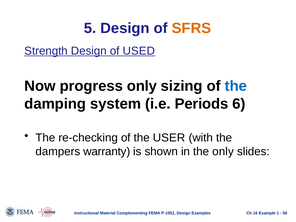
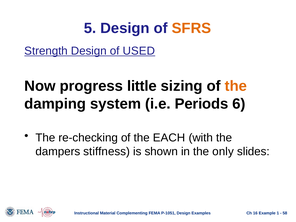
progress only: only -> little (142, 86)
the colour: blue -> orange (236, 86)
USER: USER -> EACH (169, 138)
warranty: warranty -> stiffness (107, 152)
